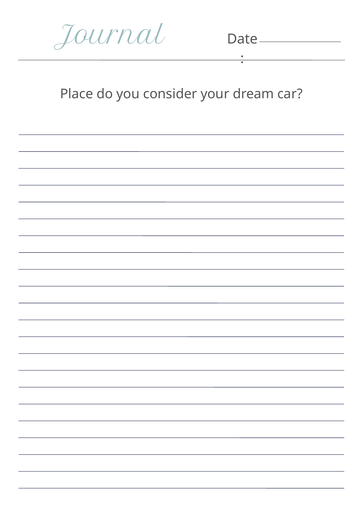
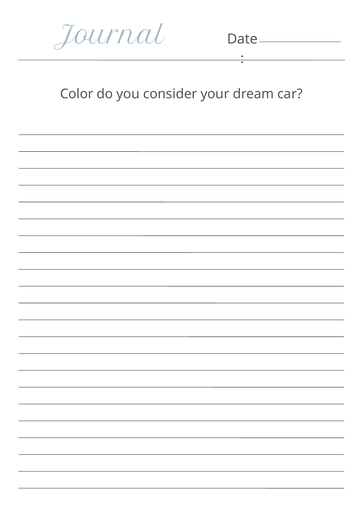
Place: Place -> Color (77, 94)
